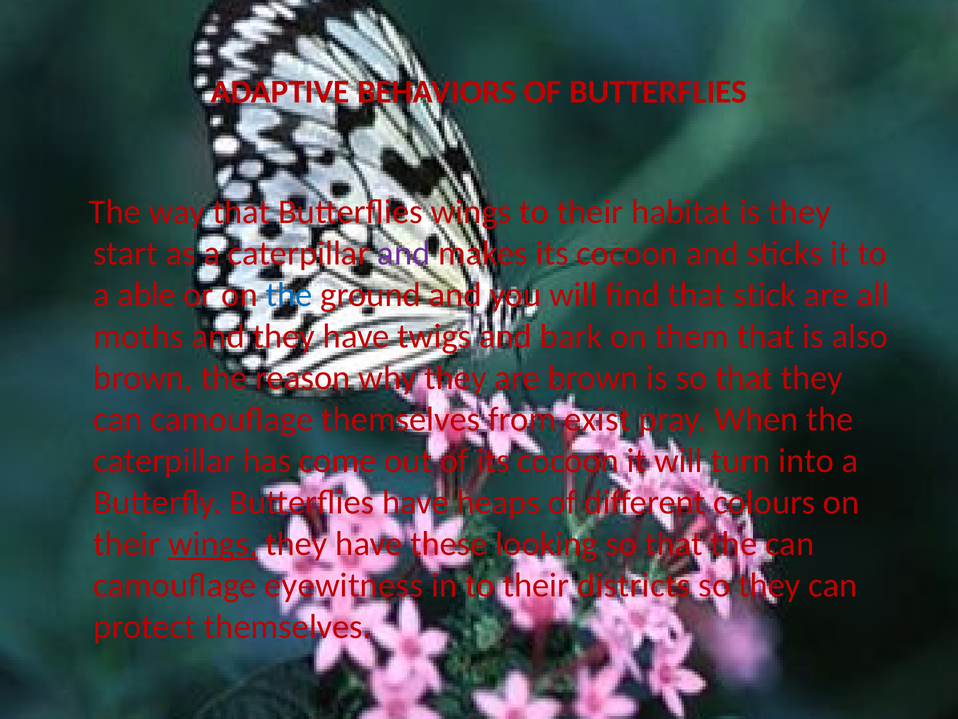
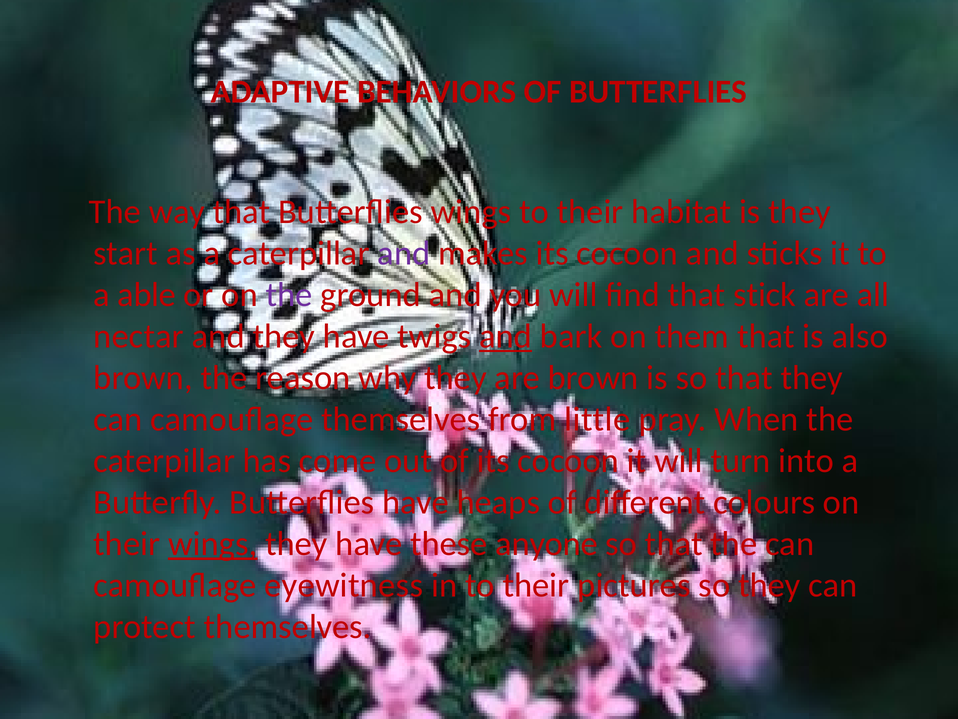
the colour: blue -> purple (289, 295)
moths: moths -> nectar (139, 336)
and underline: none -> present (506, 336)
exist: exist -> little (597, 419)
looking: looking -> anyone (547, 543)
districts: districts -> pictures (634, 585)
